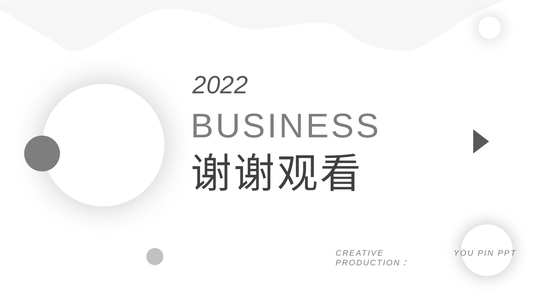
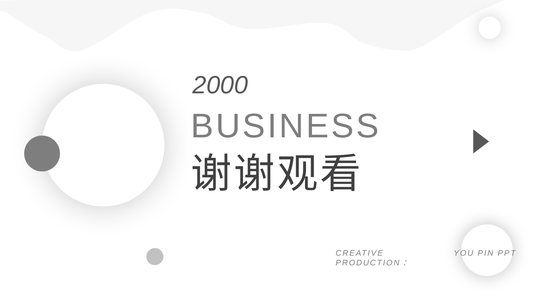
2022: 2022 -> 2000 (220, 85)
